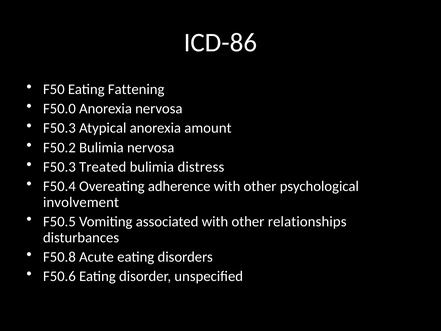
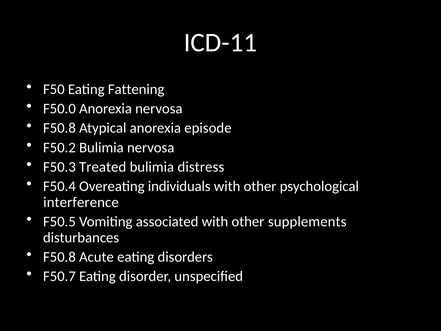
ICD-86: ICD-86 -> ICD-11 (220, 43)
F50.3: F50.3 -> F50.8 (59, 128)
amount: amount -> episode (208, 128)
adherence: adherence -> individuals (179, 186)
involvement: involvement -> interference (81, 202)
relationships: relationships -> supplements (307, 221)
F50.6: F50.6 -> F50.7 (59, 276)
